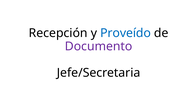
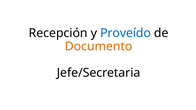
Documento colour: purple -> orange (99, 46)
